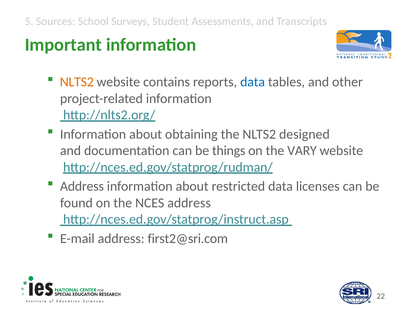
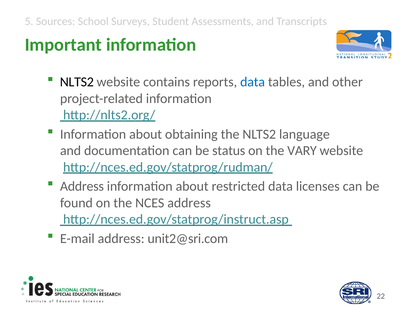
NLTS2 colour: orange -> black (77, 82)
designed: designed -> language (304, 134)
things: things -> status (229, 151)
first2@sri.com: first2@sri.com -> unit2@sri.com (188, 239)
